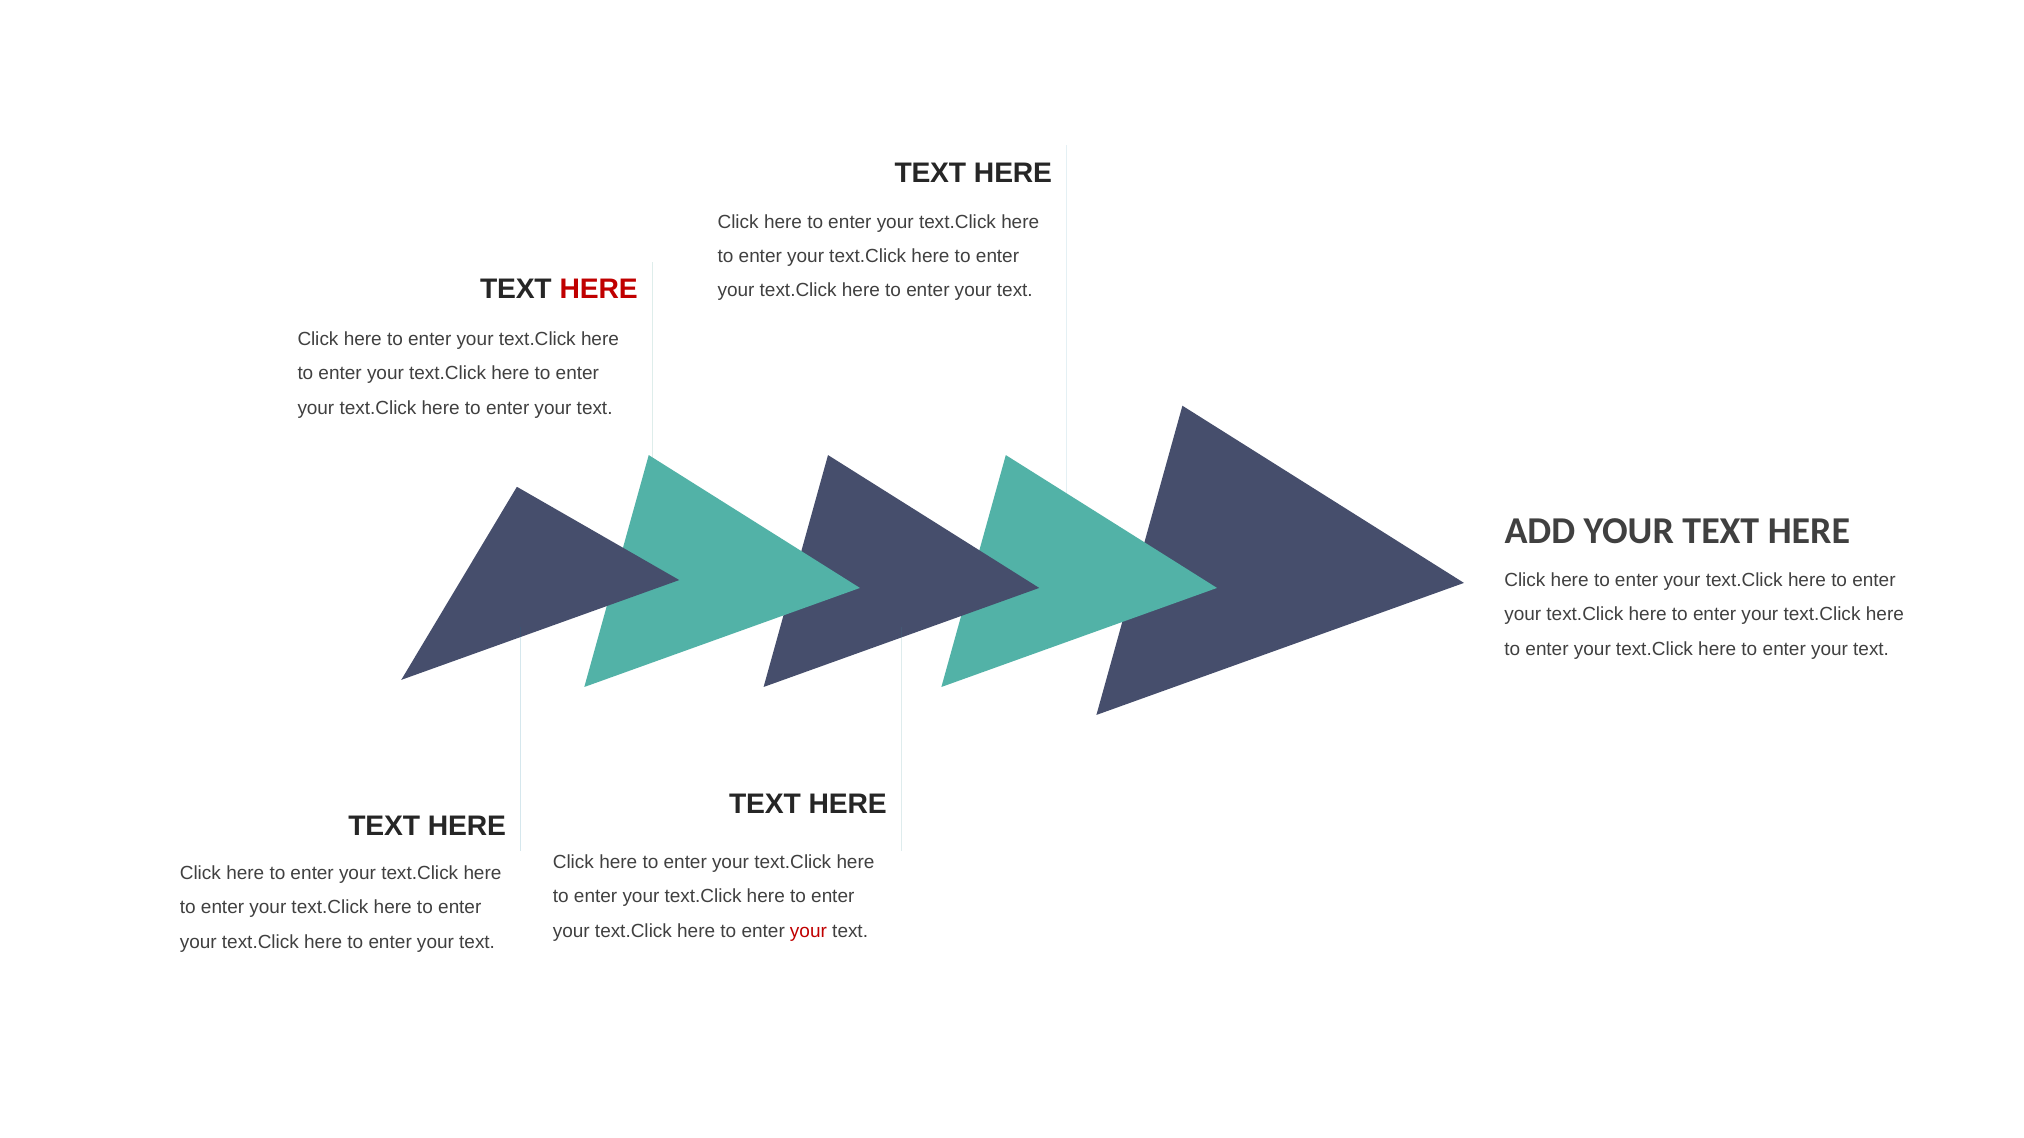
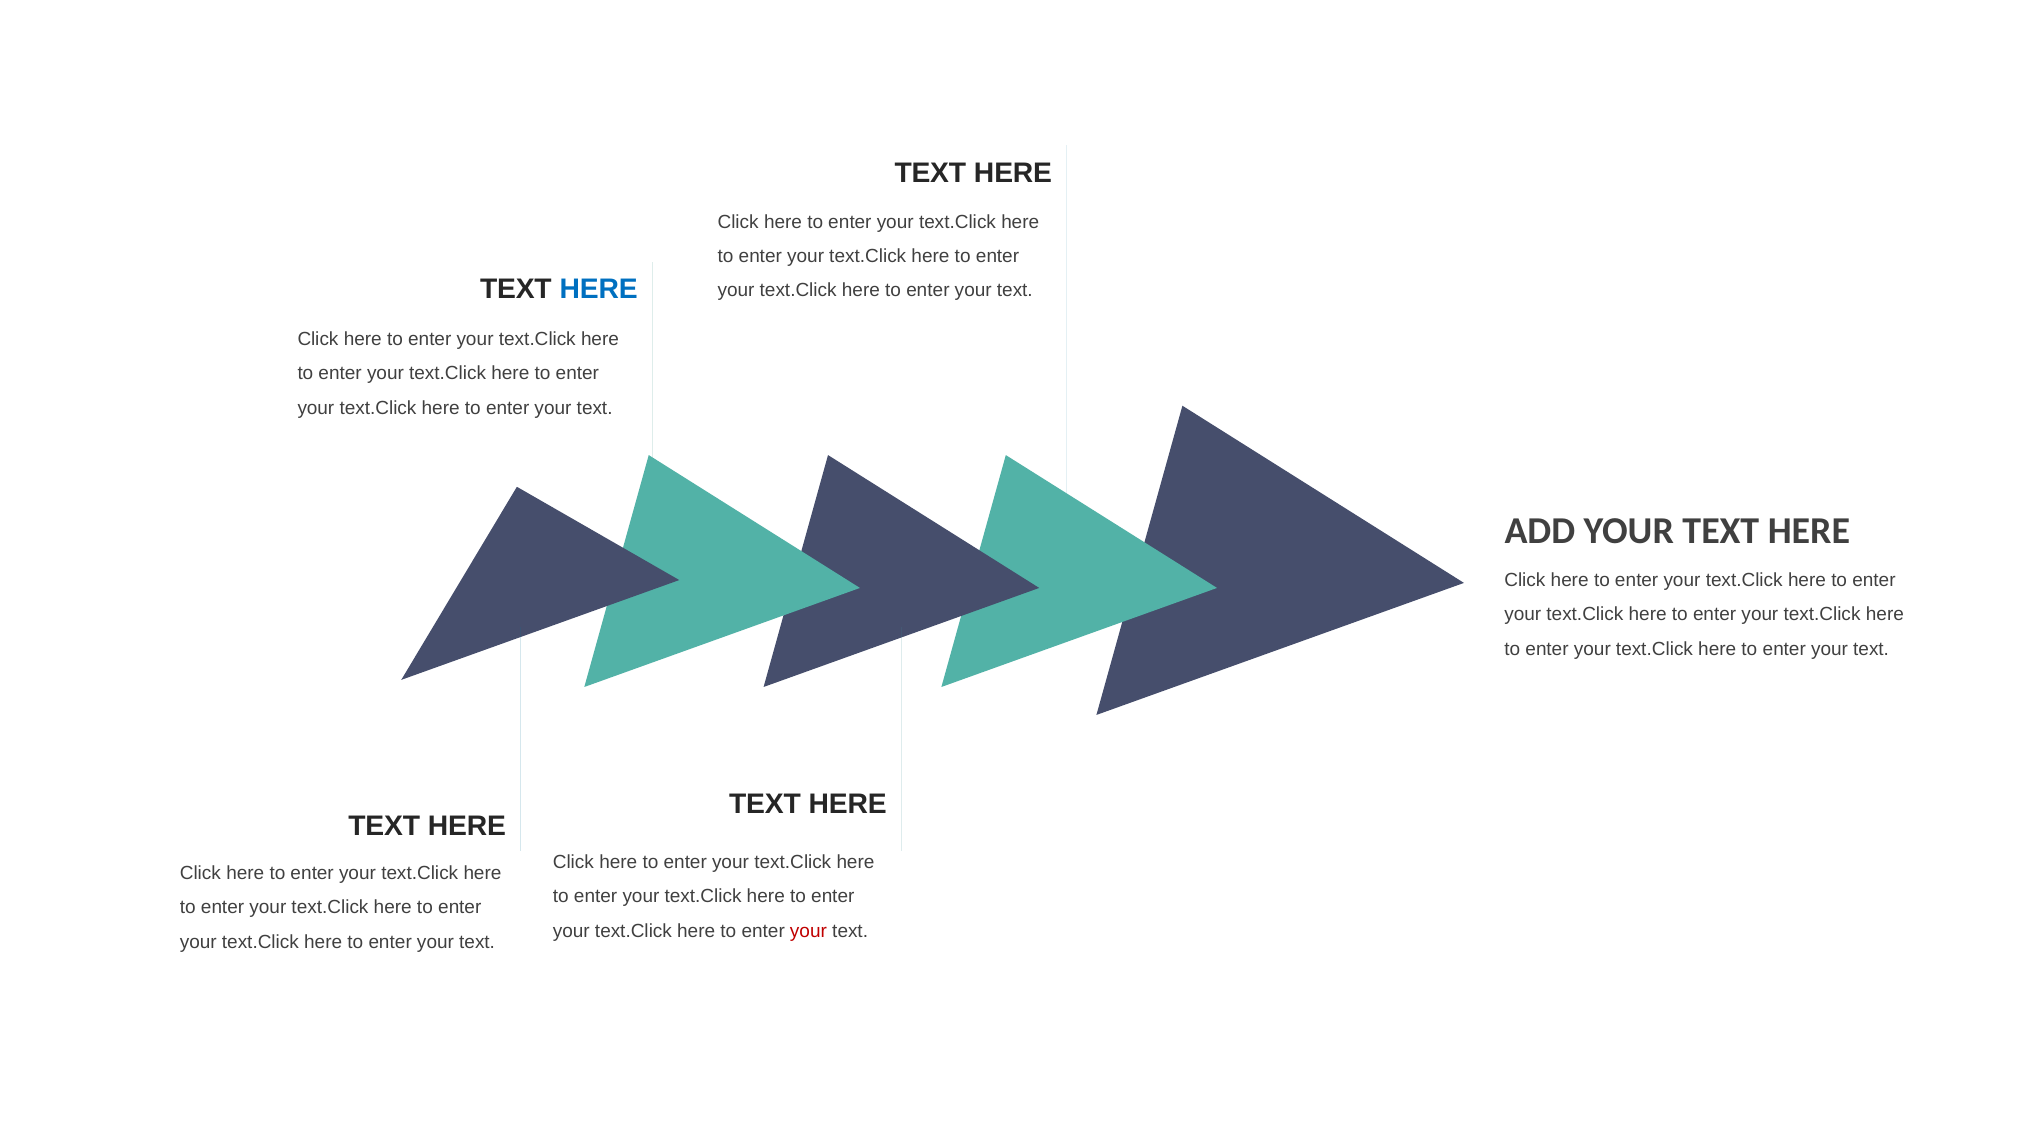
HERE colour: red -> blue (599, 290)
